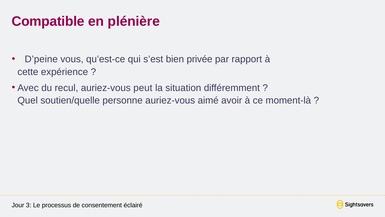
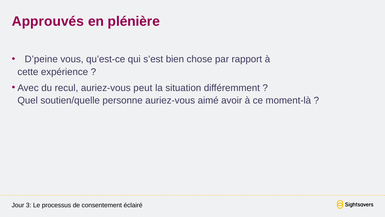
Compatible: Compatible -> Approuvés (48, 21)
privée: privée -> chose (200, 59)
